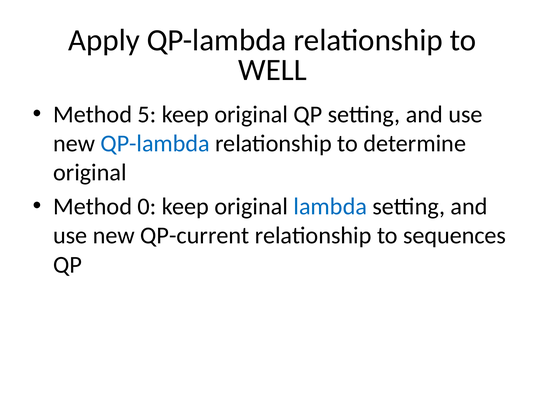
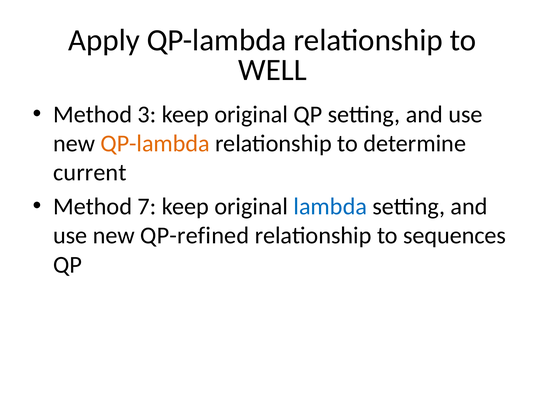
5: 5 -> 3 (147, 114)
QP-lambda colour: blue -> orange (155, 143)
original: original -> current (90, 172)
0: 0 -> 7 (147, 206)
QP-current: QP-current -> QP-refined (195, 235)
